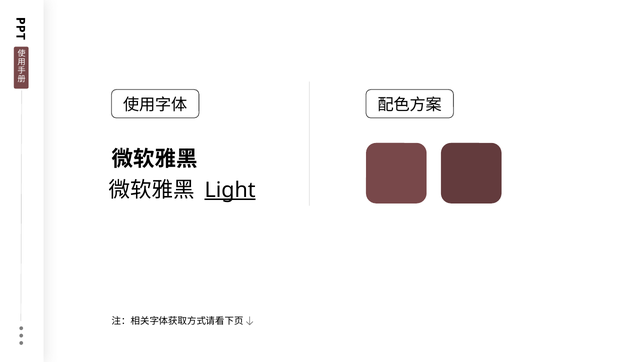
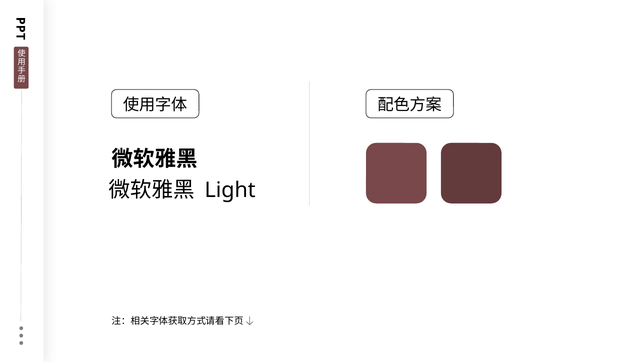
Light underline: present -> none (230, 190)
